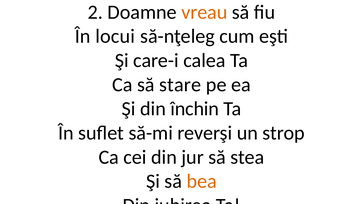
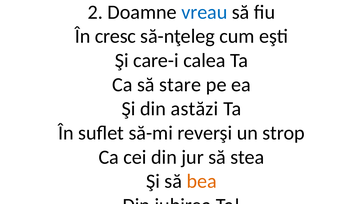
vreau colour: orange -> blue (204, 12)
locui: locui -> cresc (115, 36)
închin: închin -> astăzi (195, 109)
